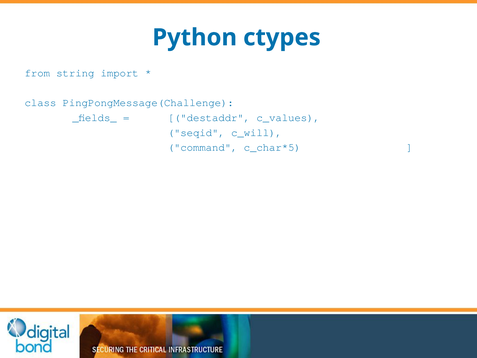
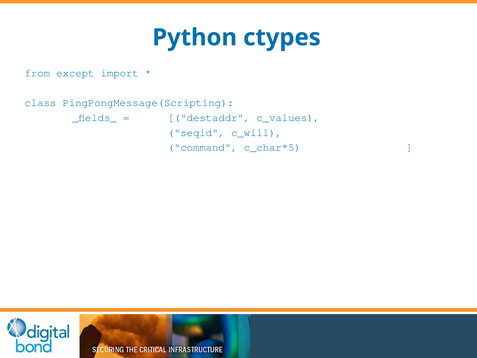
string: string -> except (75, 73)
PingPongMessage(Challenge: PingPongMessage(Challenge -> PingPongMessage(Scripting (148, 103)
